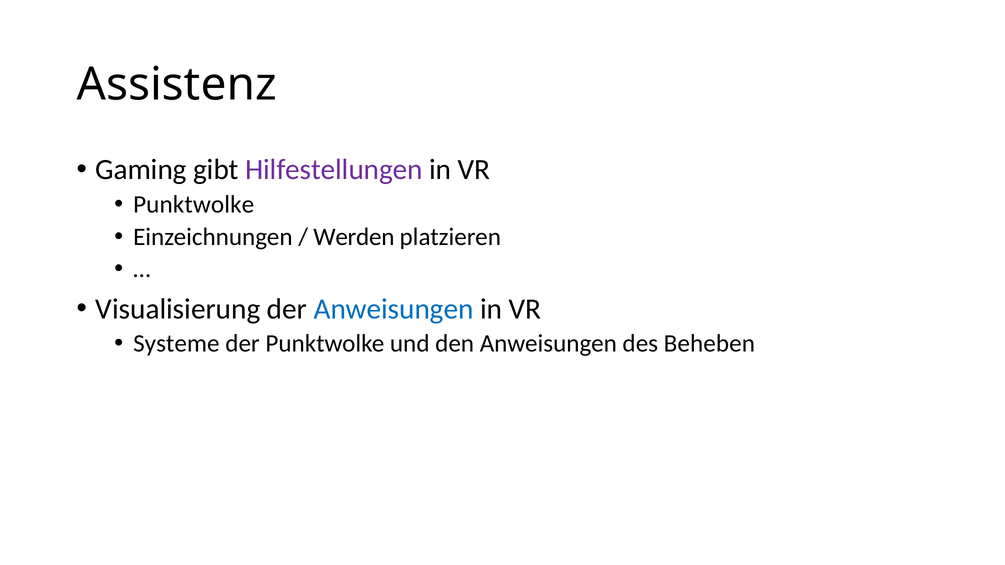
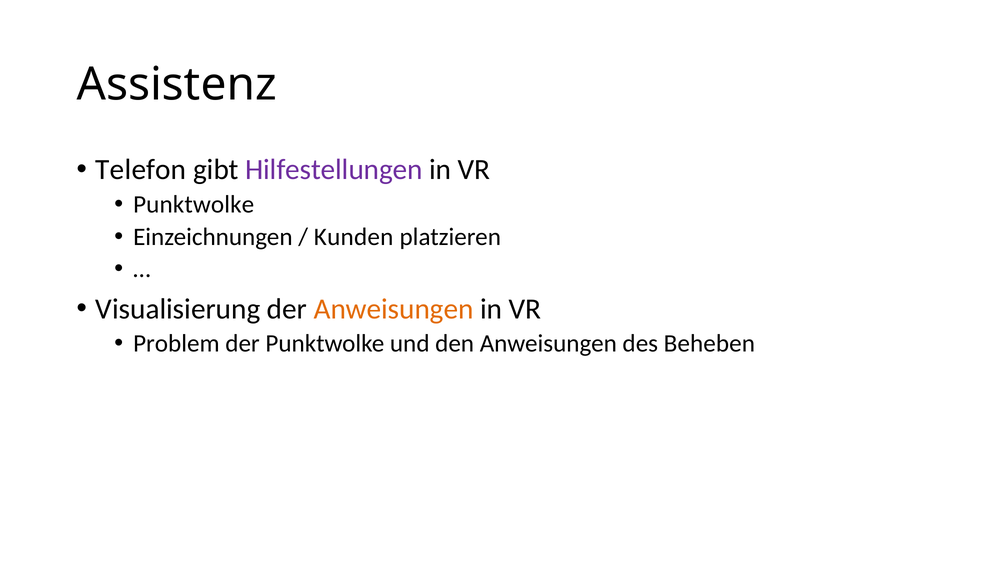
Gaming: Gaming -> Telefon (141, 170)
Werden: Werden -> Kunden (354, 237)
Anweisungen colour: blue -> orange (394, 309)
Systeme: Systeme -> Problem (176, 344)
